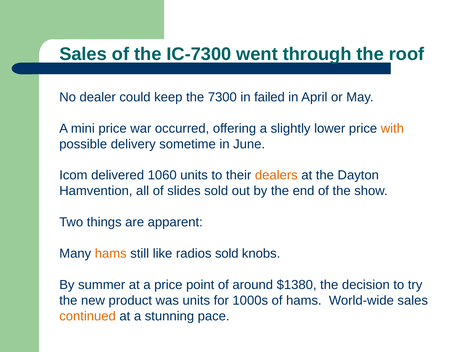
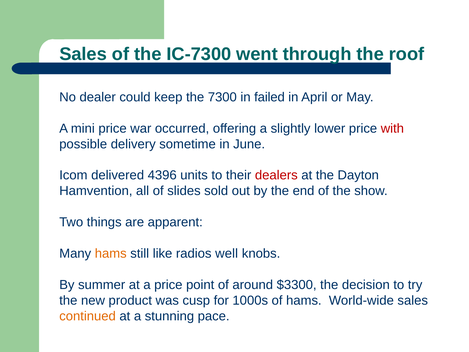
with colour: orange -> red (392, 128)
1060: 1060 -> 4396 (162, 175)
dealers colour: orange -> red (276, 175)
radios sold: sold -> well (227, 253)
$1380: $1380 -> $3300 (297, 285)
was units: units -> cusp (196, 300)
